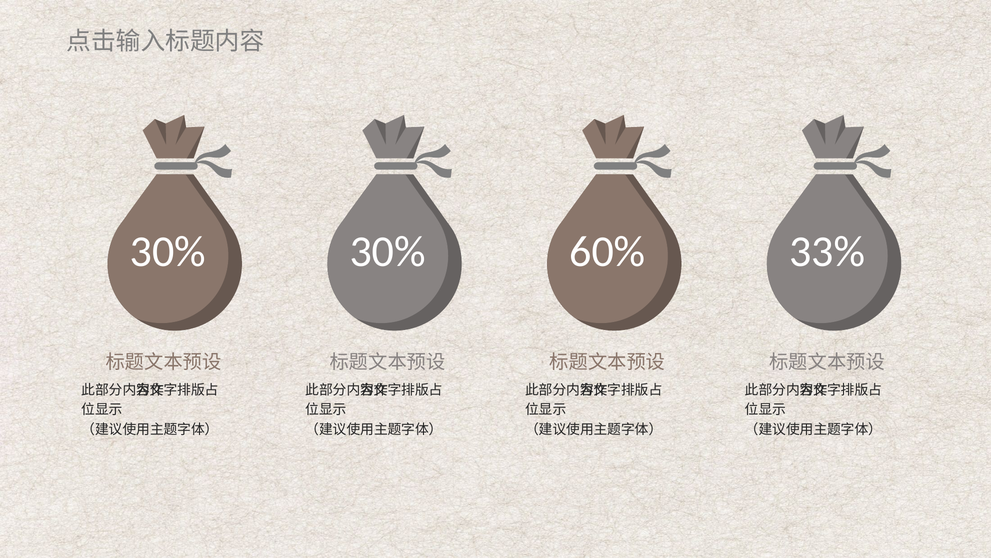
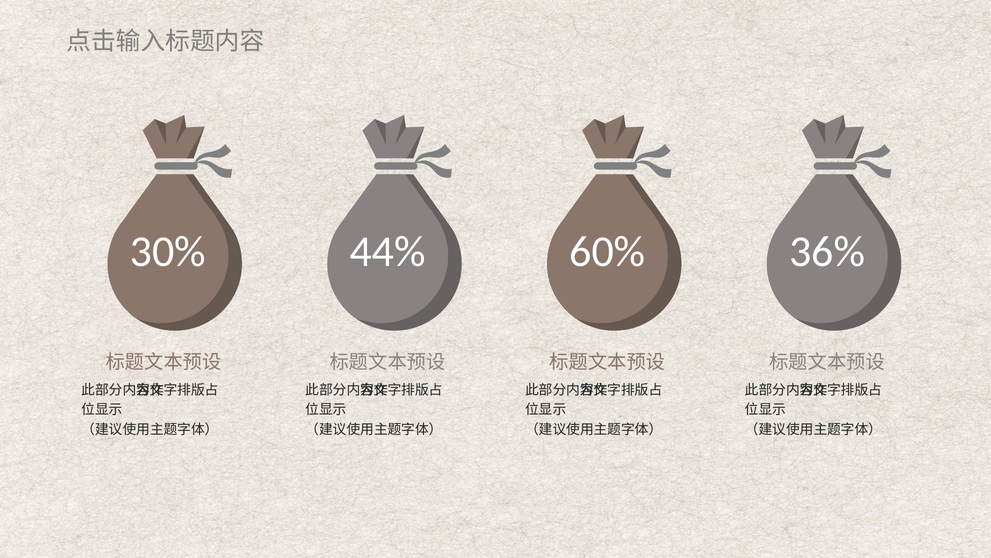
30% 30%: 30% -> 44% (388, 252)
33%: 33% -> 36% (827, 252)
